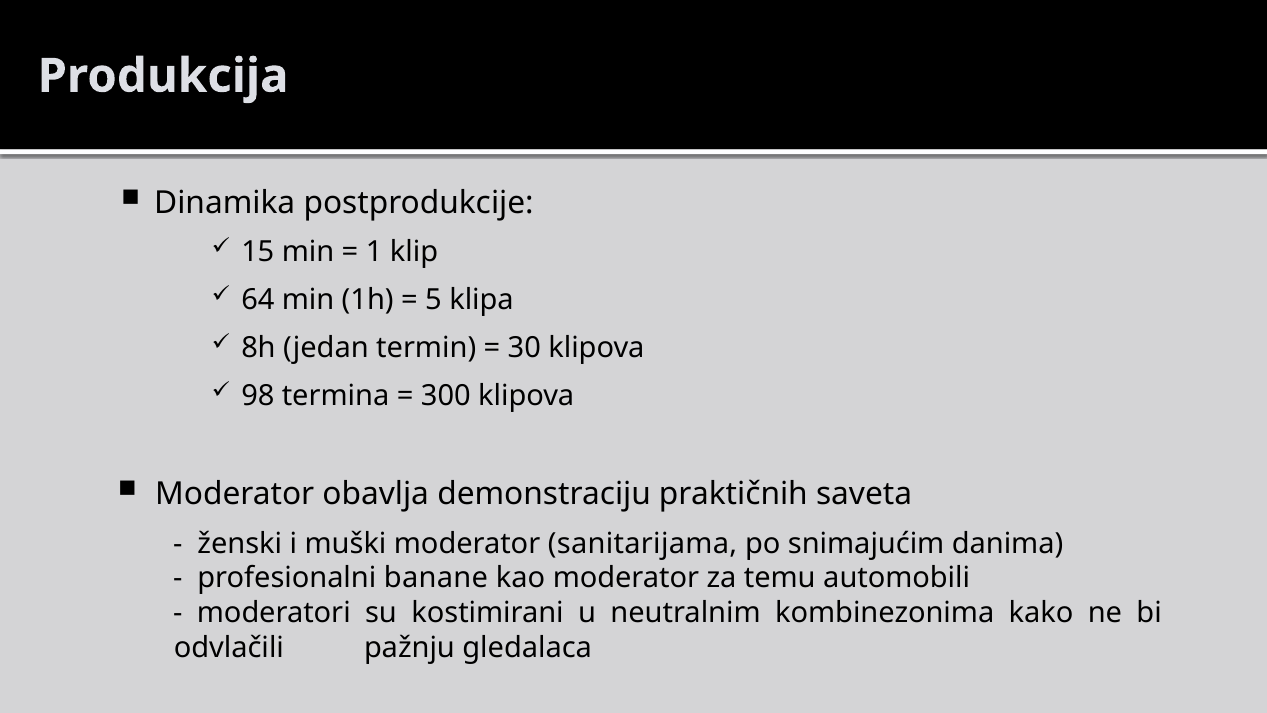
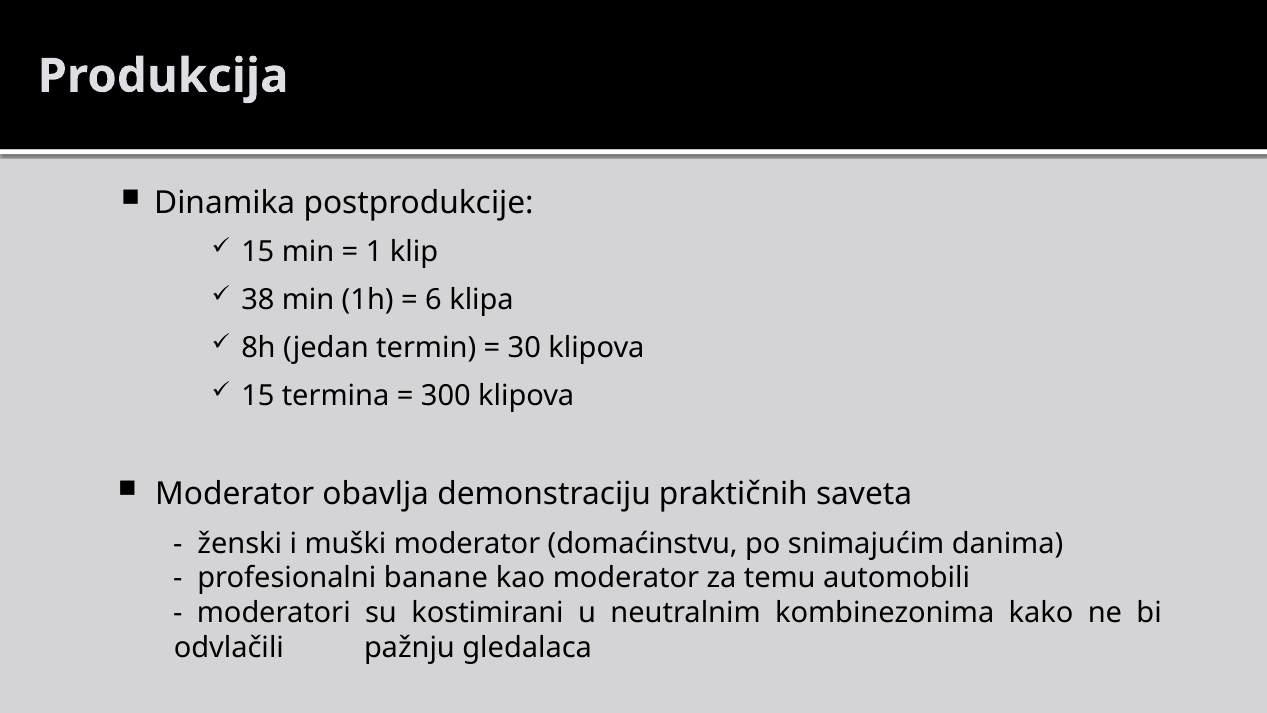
64: 64 -> 38 (258, 300)
5: 5 -> 6 (434, 300)
98: 98 -> 15 (258, 396)
sanitarijama: sanitarijama -> domaćinstvu (643, 543)
